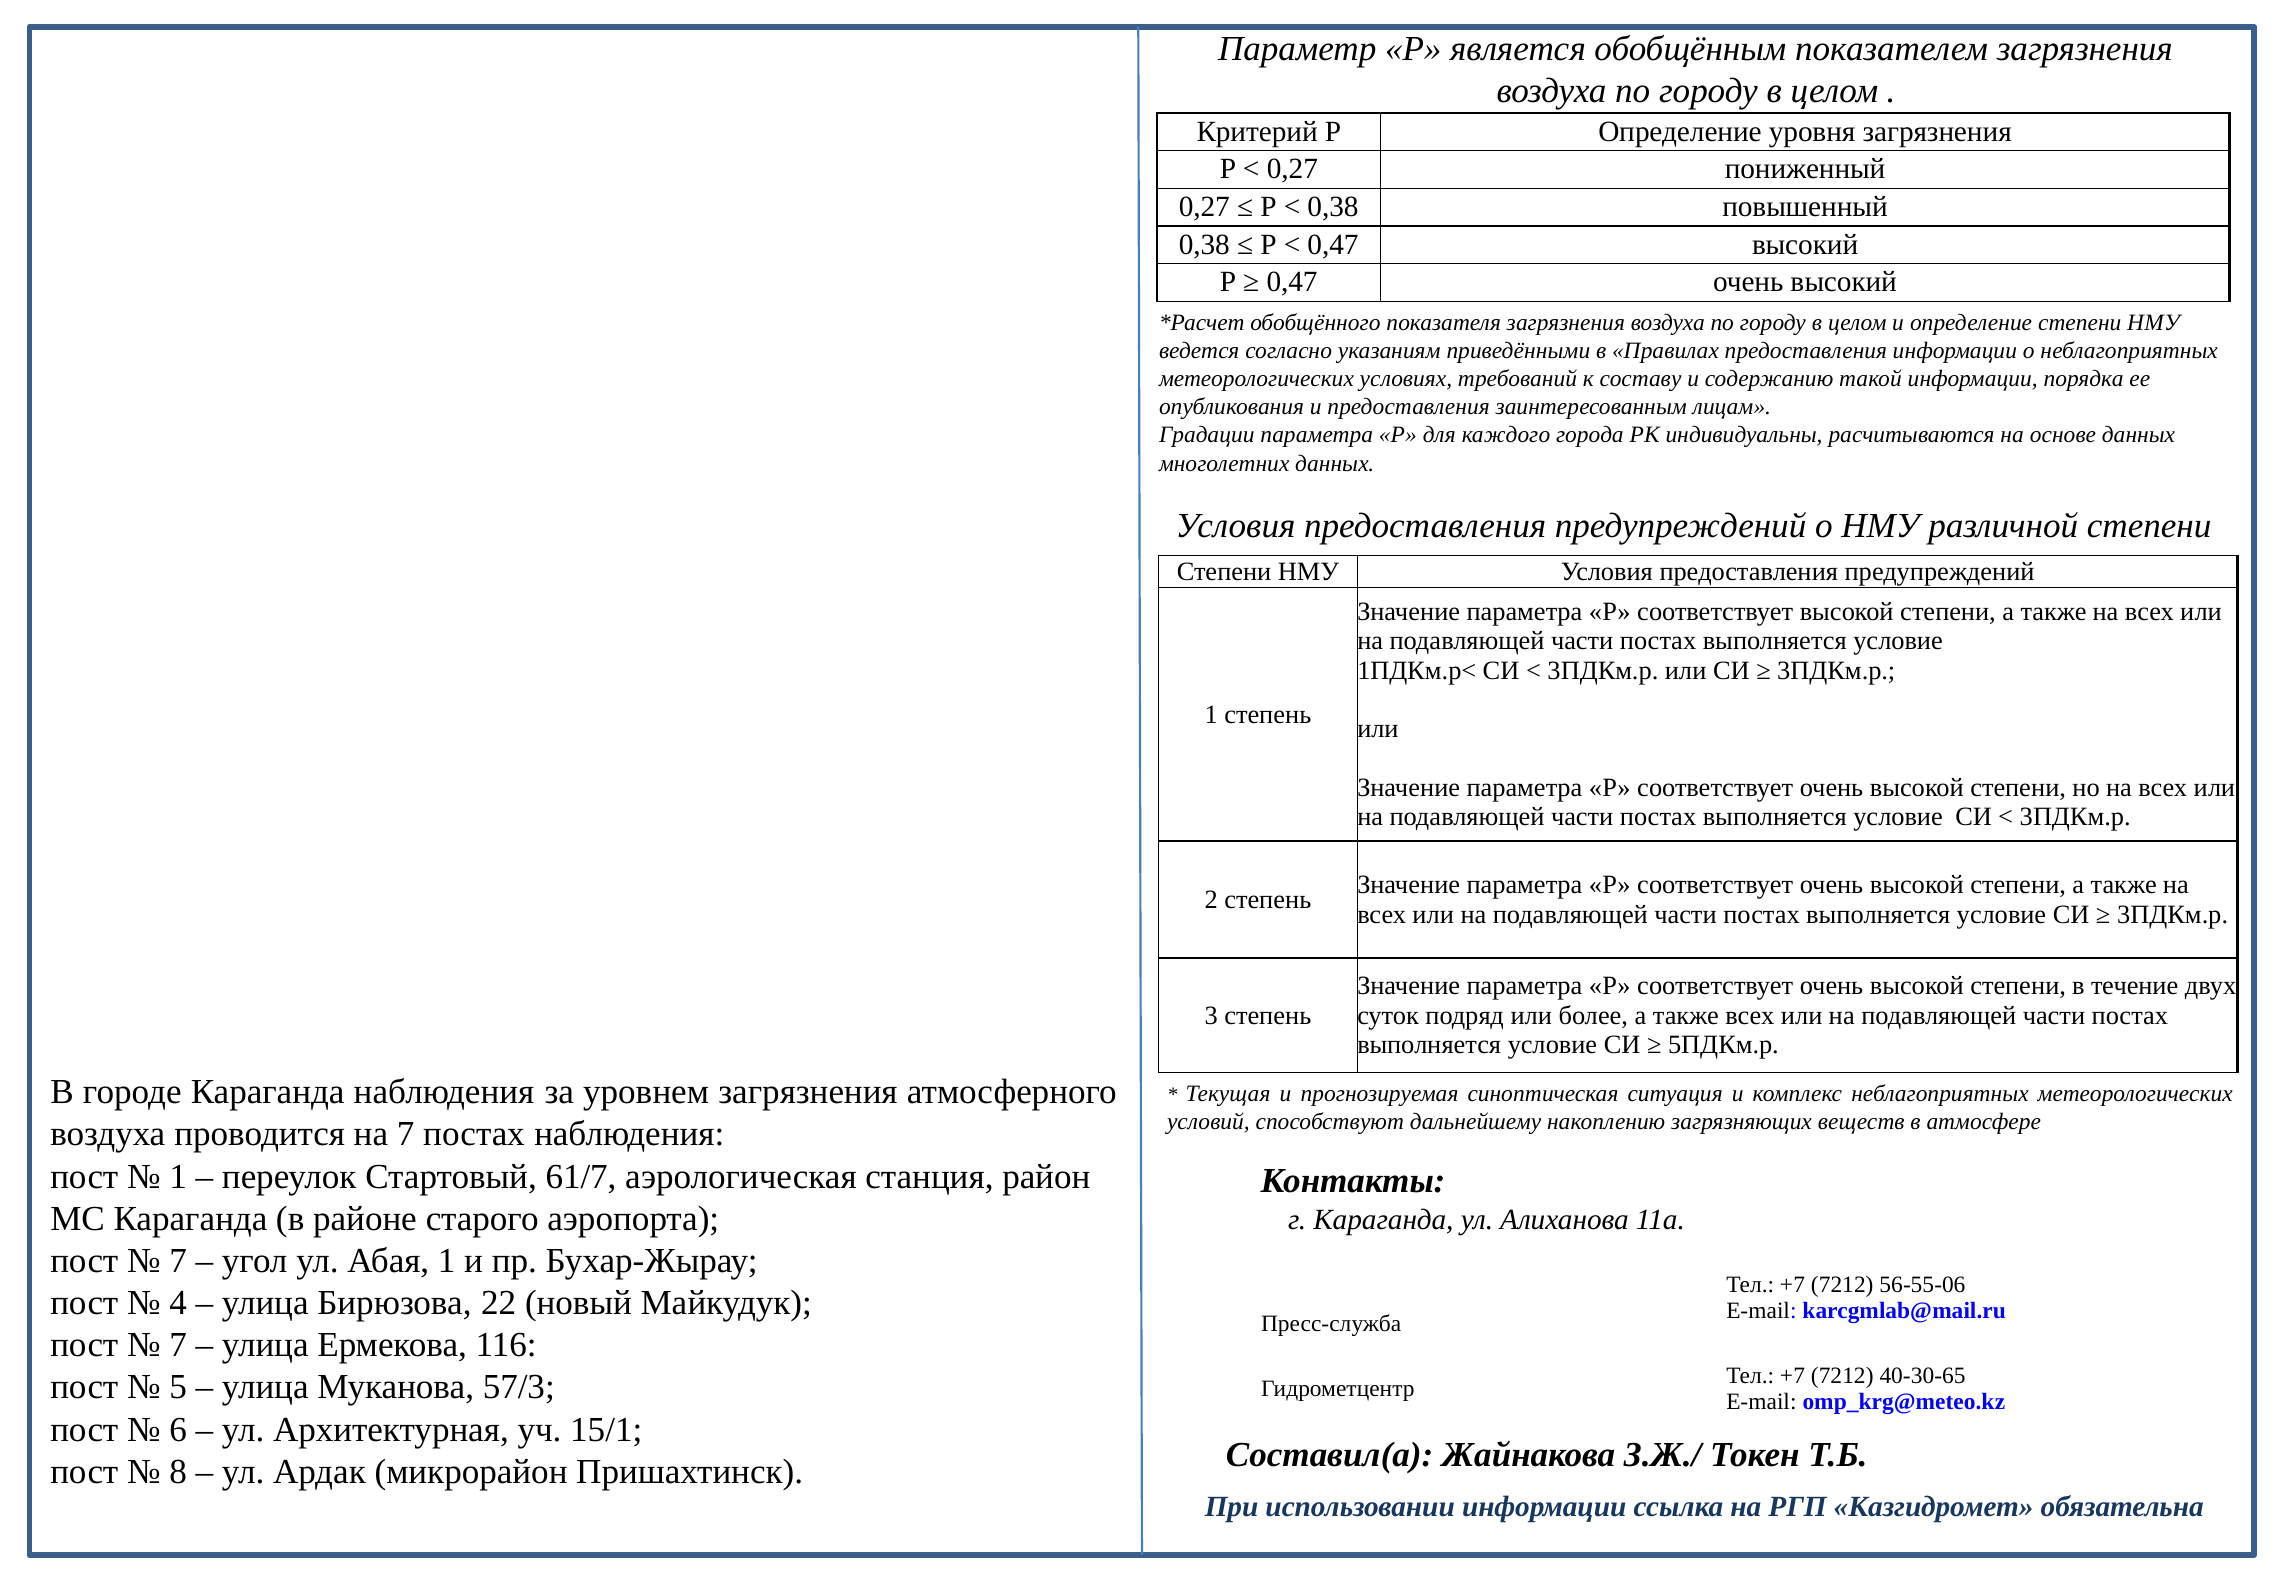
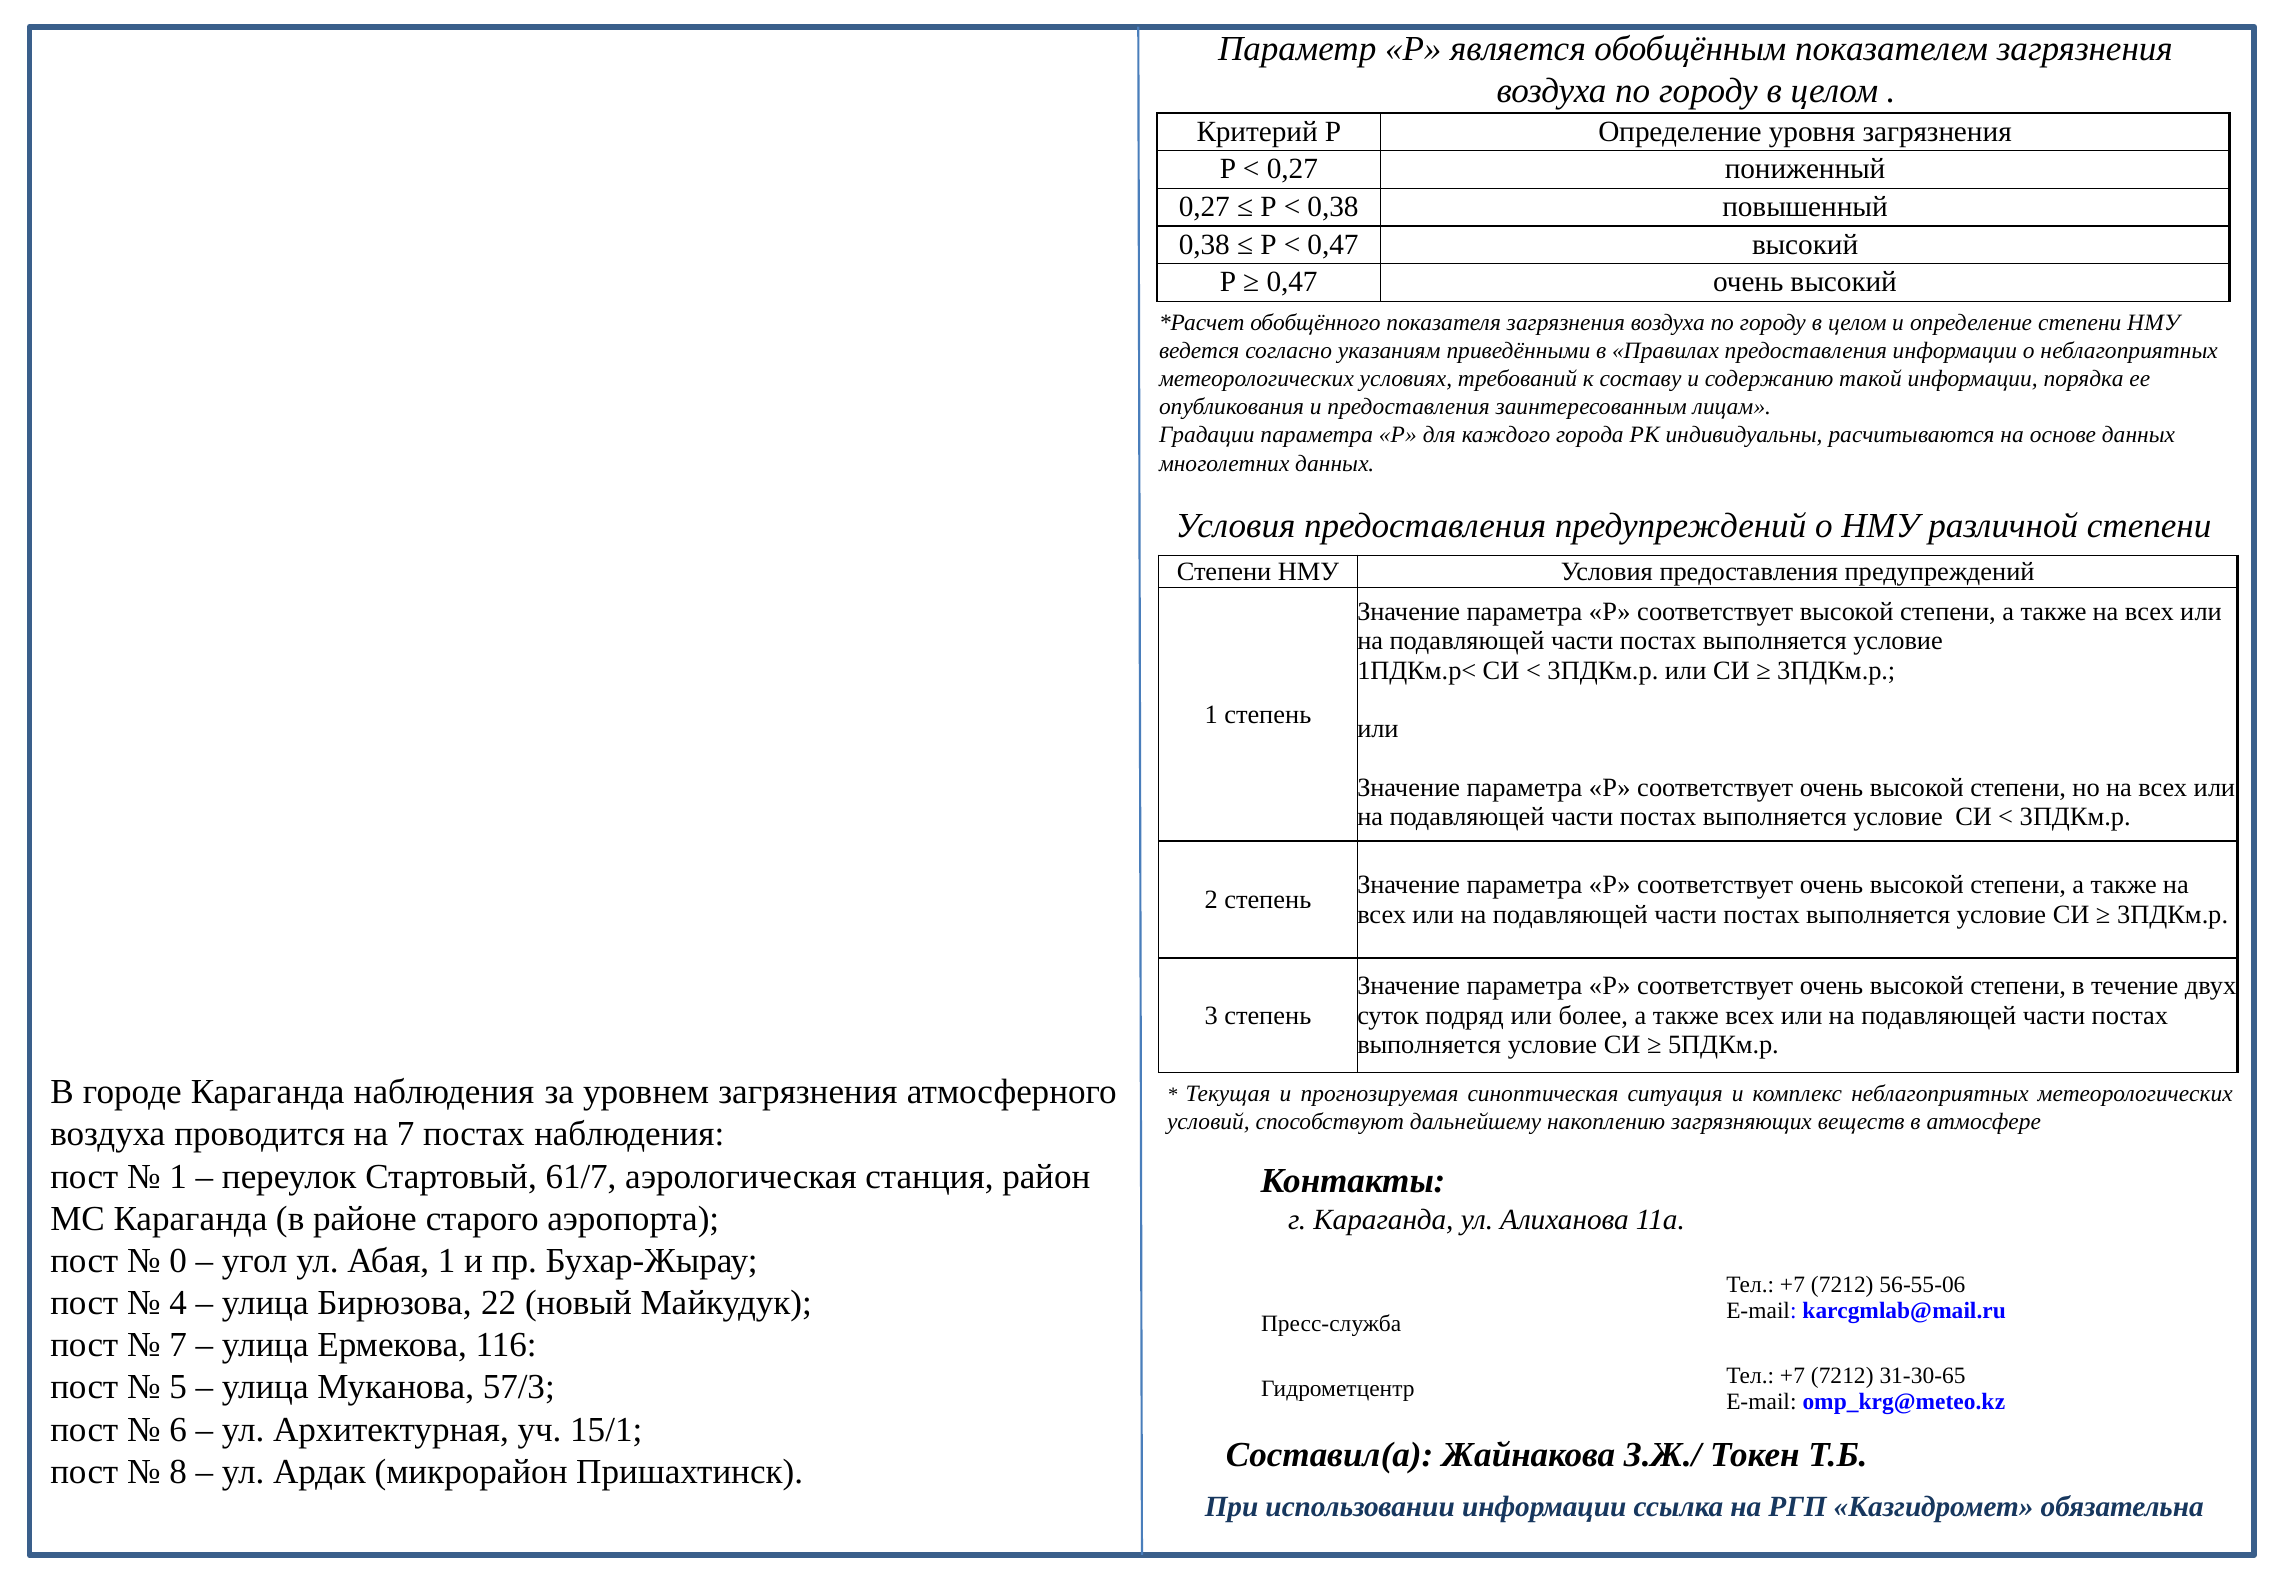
7: 7 -> 0 (178, 1260)
40-30-65: 40-30-65 -> 31-30-65 (1923, 1375)
